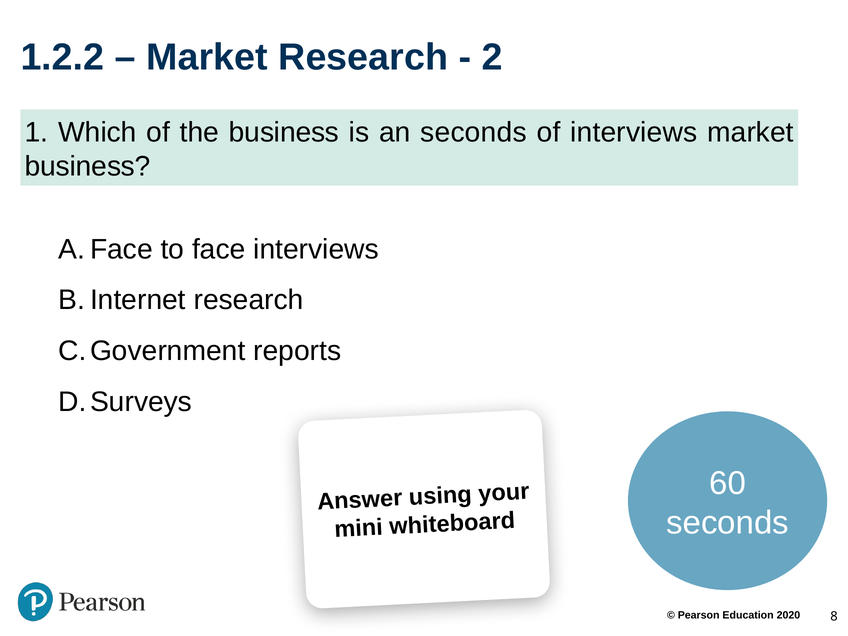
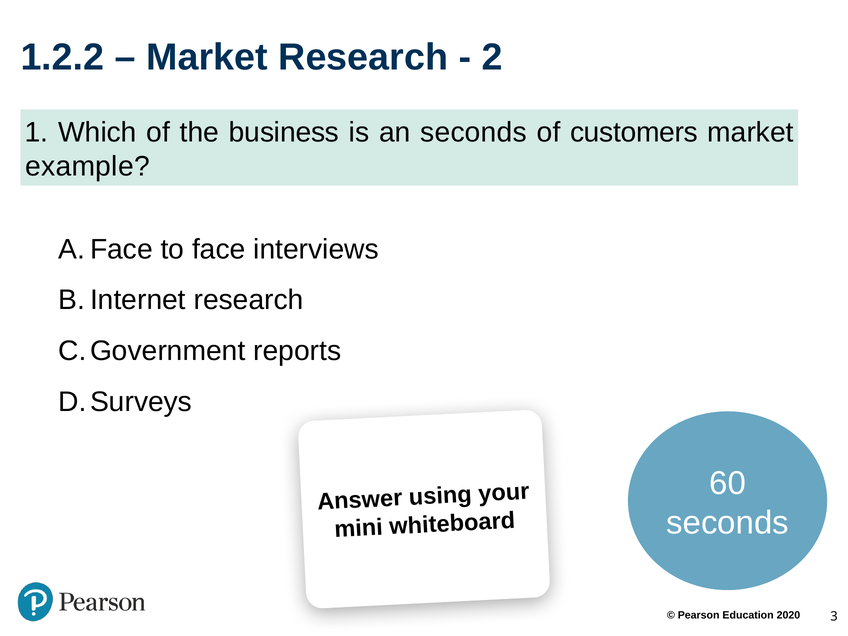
of interviews: interviews -> customers (634, 133)
business: business -> example (87, 166)
8: 8 -> 3 (834, 616)
